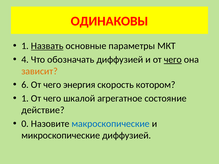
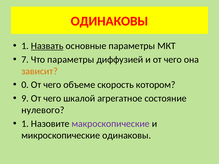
4: 4 -> 7 (25, 60)
Что обозначать: обозначать -> параметры (71, 60)
чего underline: present -> none (173, 60)
6: 6 -> 0 (25, 85)
энергия: энергия -> объеме (79, 85)
1: 1 -> 9 (25, 99)
действие: действие -> нулевого (43, 110)
0: 0 -> 1 (25, 124)
макроскопические colour: blue -> purple (111, 124)
микроскопические диффузией: диффузией -> одинаковы (127, 136)
